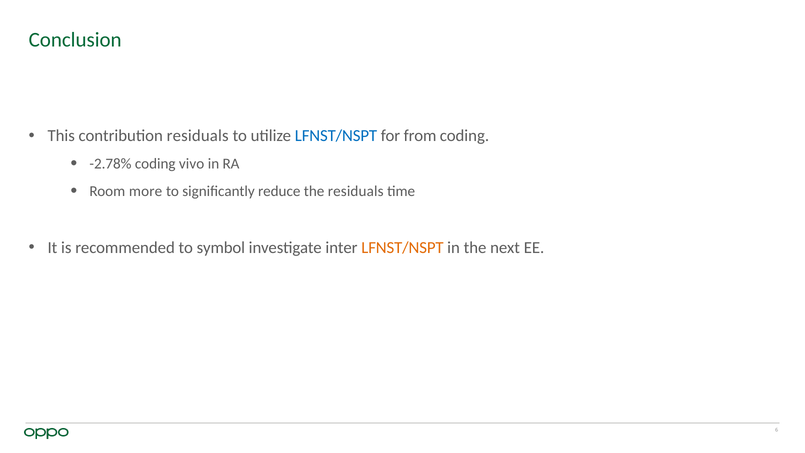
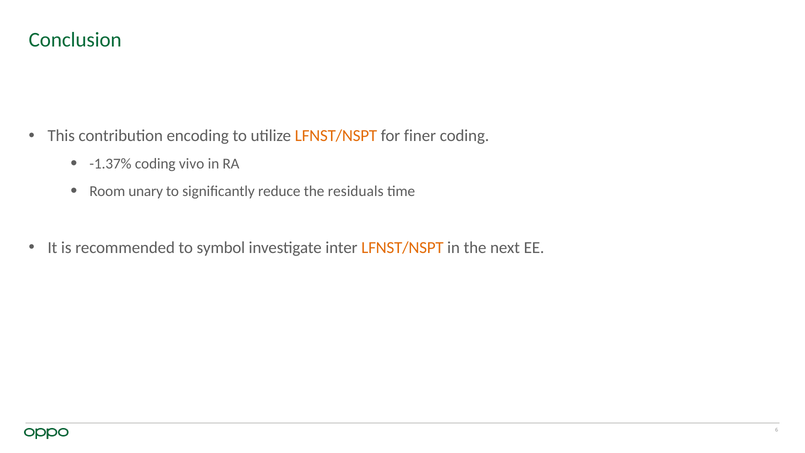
contribution residuals: residuals -> encoding (198, 136)
LFNST/NSPT colour: blue -> orange (336, 136)
from: from -> finer (420, 136)
-2.78%: -2.78% -> -1.37% (110, 164)
more: more -> unary (146, 191)
